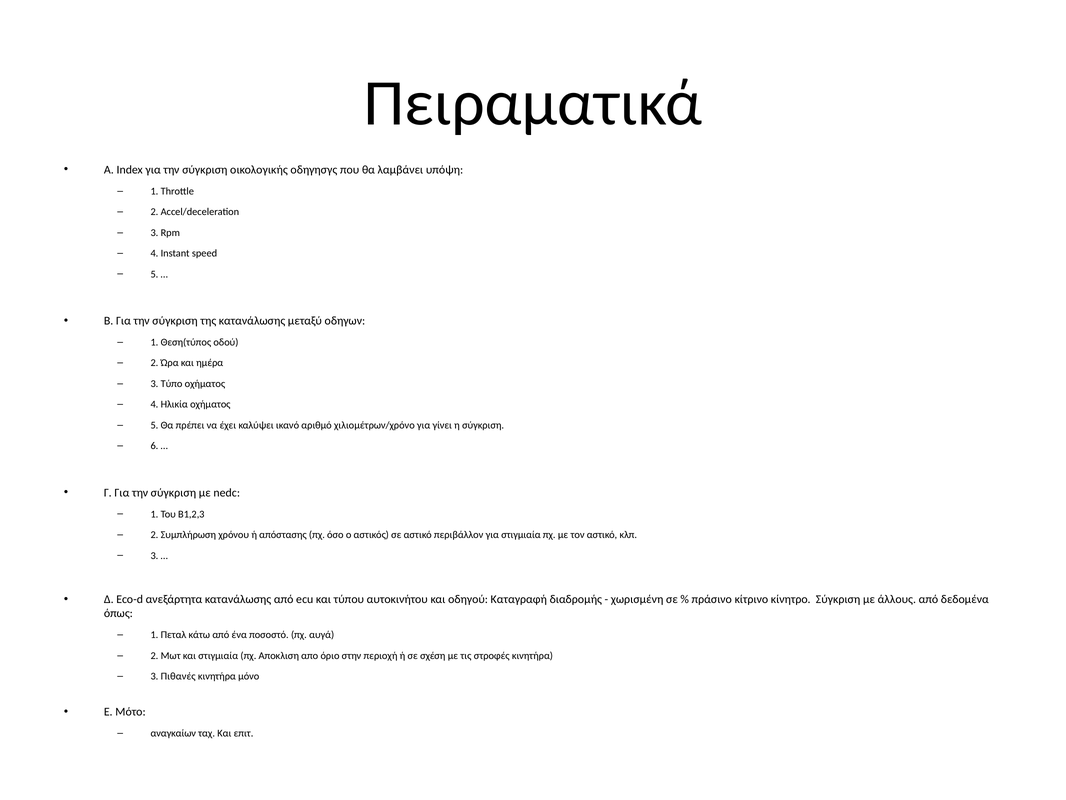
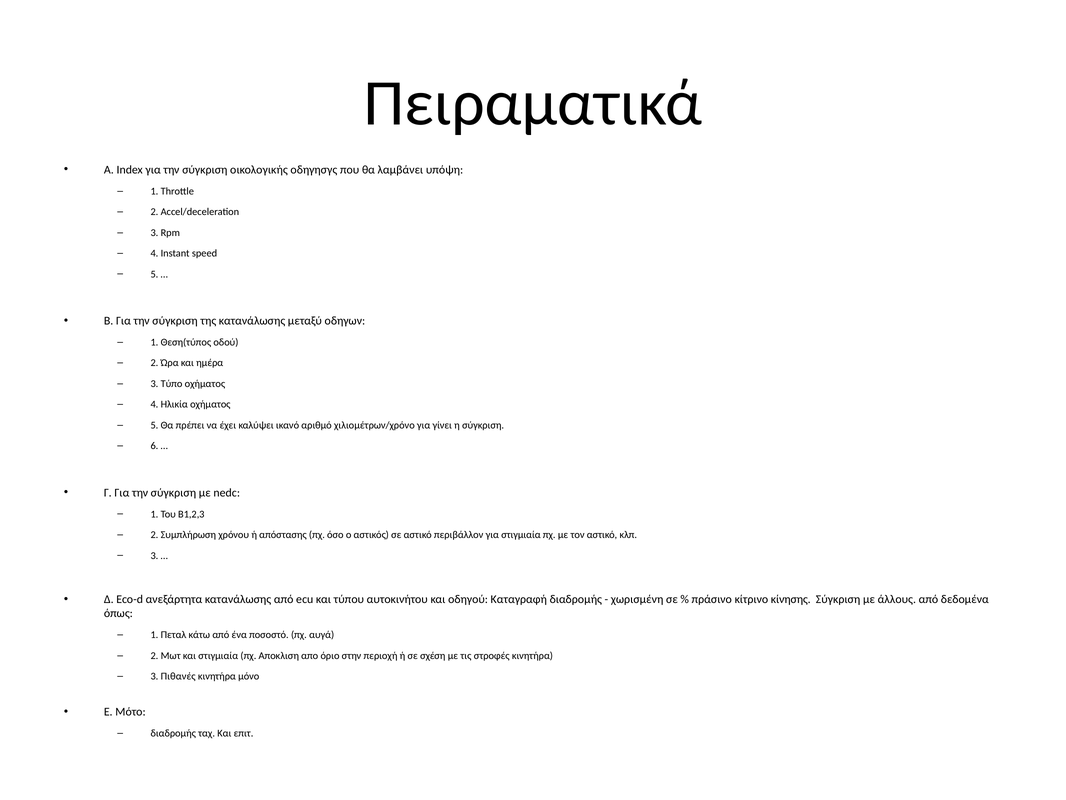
κίνητρο: κίνητρο -> κίνησης (791, 599)
αναγκαίων: αναγκαίων -> διαδρομής (173, 733)
